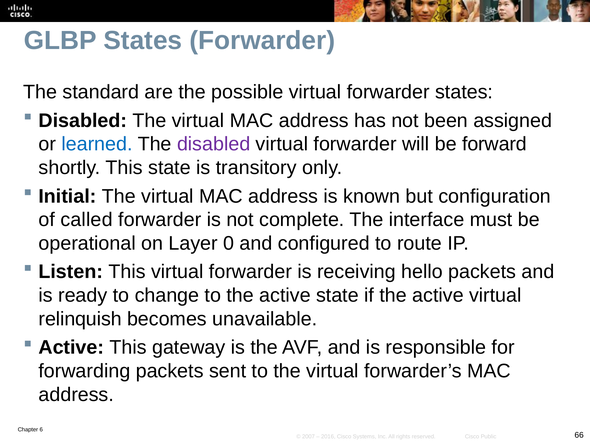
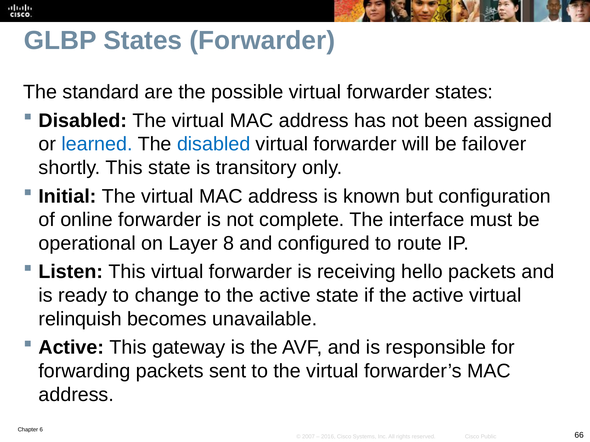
disabled colour: purple -> blue (214, 144)
forward: forward -> failover (494, 144)
called: called -> online (87, 220)
0: 0 -> 8 (229, 244)
